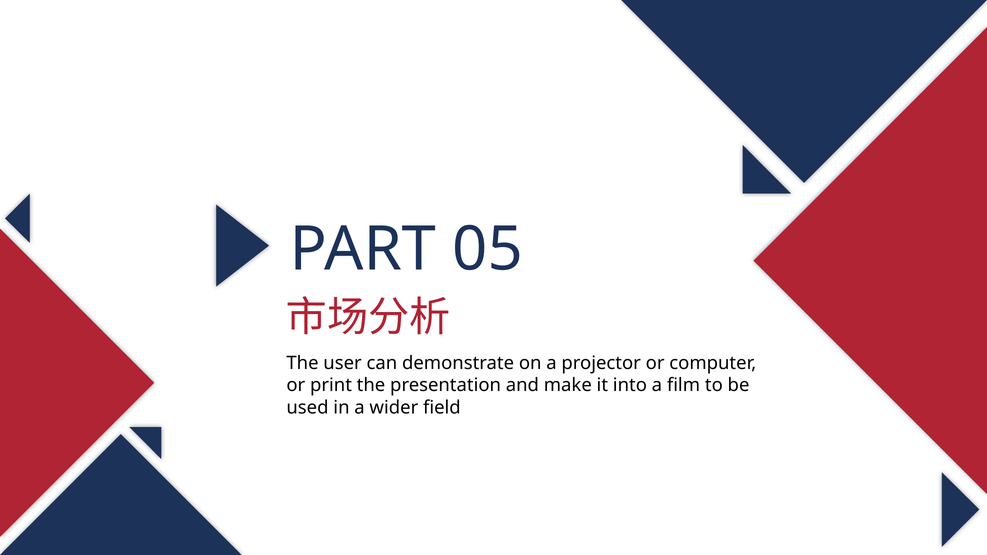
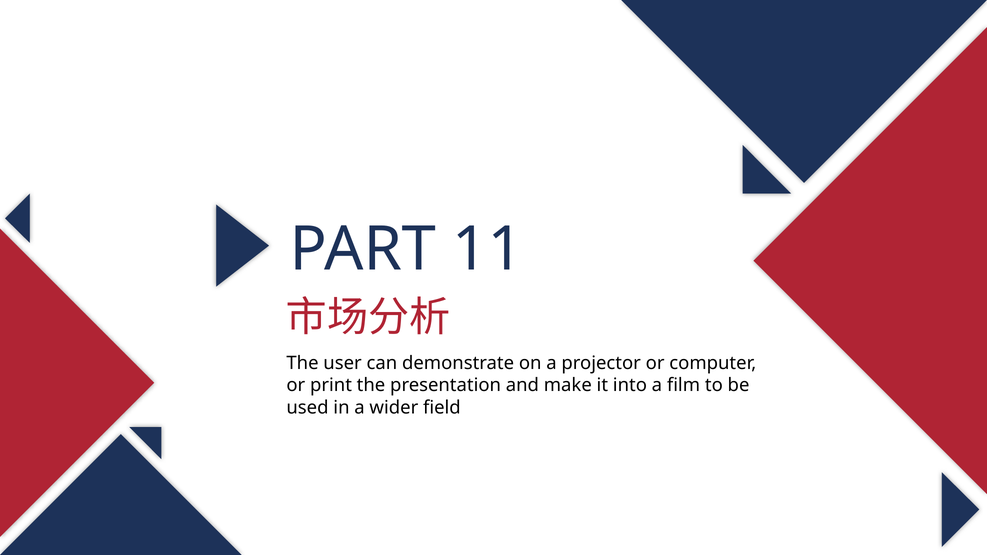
05: 05 -> 11 (488, 250)
